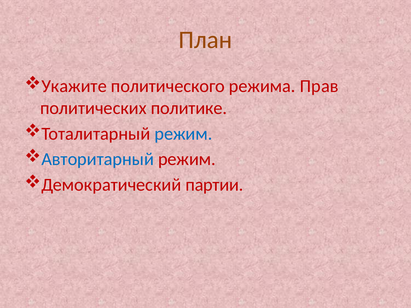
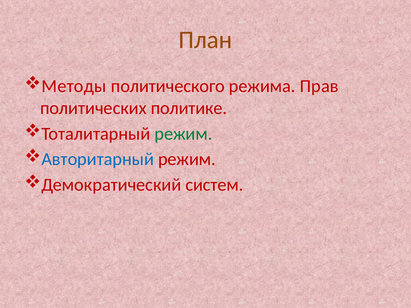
Укажите: Укажите -> Методы (74, 86)
режим colour: blue -> green (183, 134)
партии: партии -> систем (214, 185)
